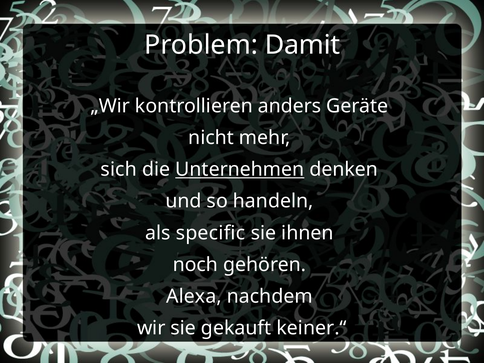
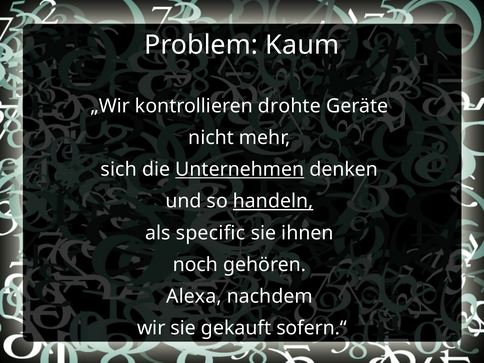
Damit: Damit -> Kaum (302, 45)
anders: anders -> drohte (289, 106)
handeln underline: none -> present (273, 201)
keiner.“: keiner.“ -> sofern.“ (312, 328)
